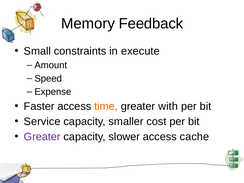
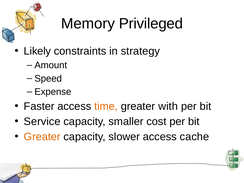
Feedback: Feedback -> Privileged (151, 24)
Small: Small -> Likely (37, 51)
execute: execute -> strategy (140, 51)
Greater colour: purple -> orange (42, 137)
